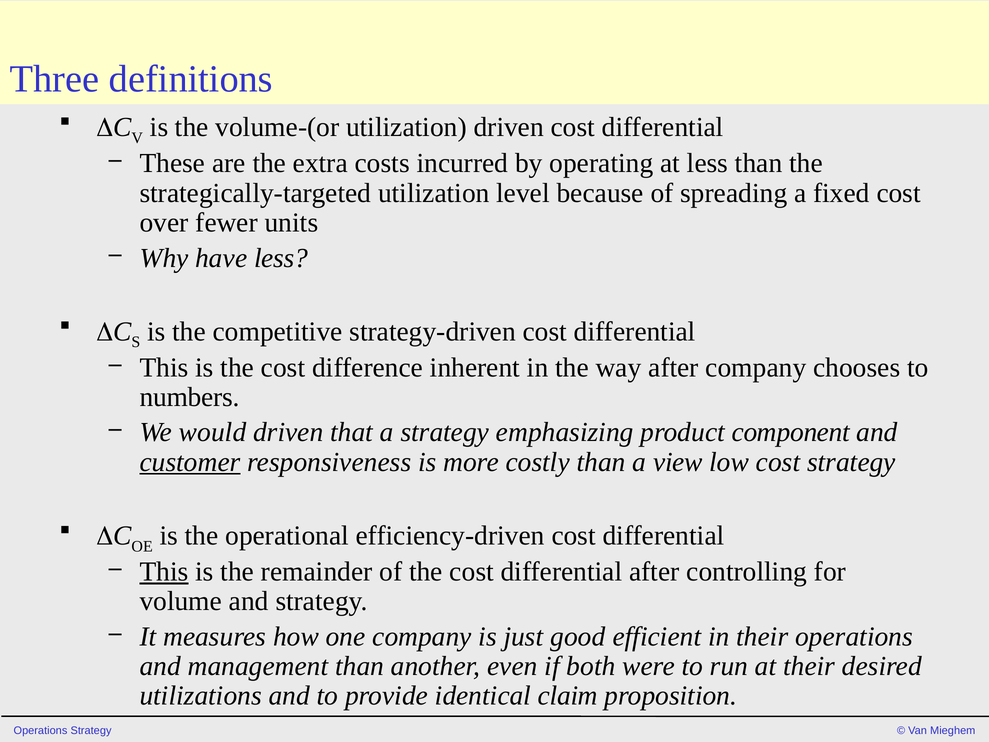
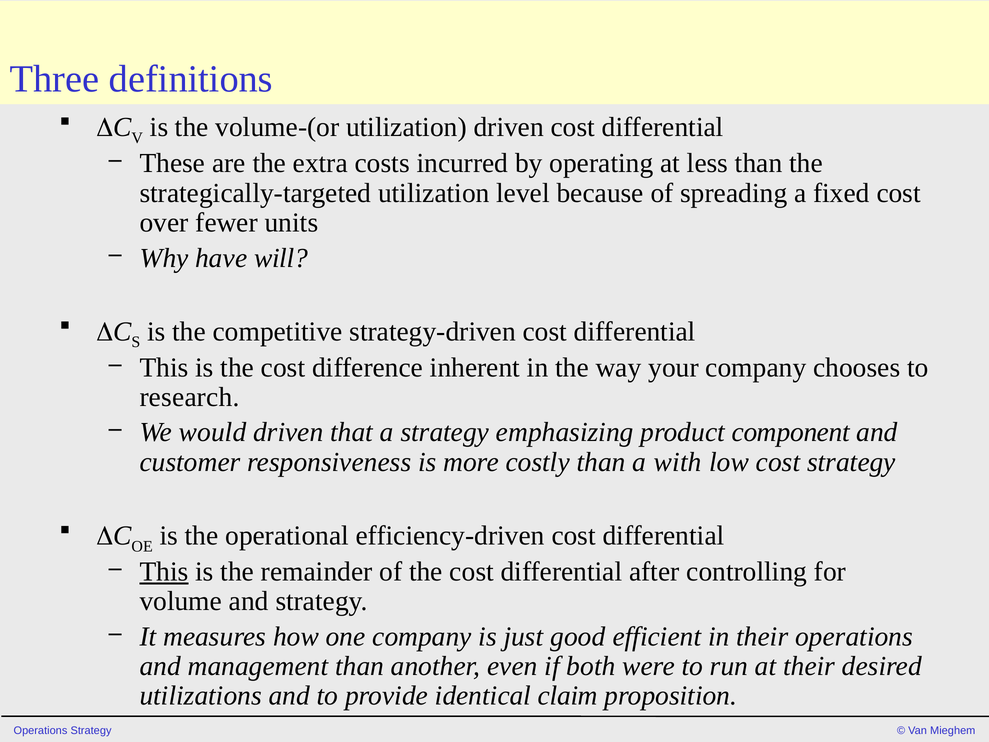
have less: less -> will (281, 258)
way after: after -> your (673, 367)
numbers: numbers -> research (190, 397)
customer underline: present -> none (190, 462)
view: view -> with (678, 462)
